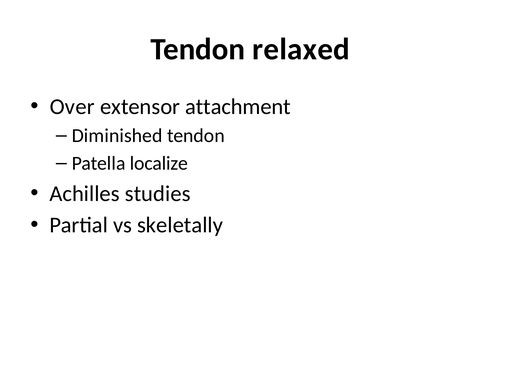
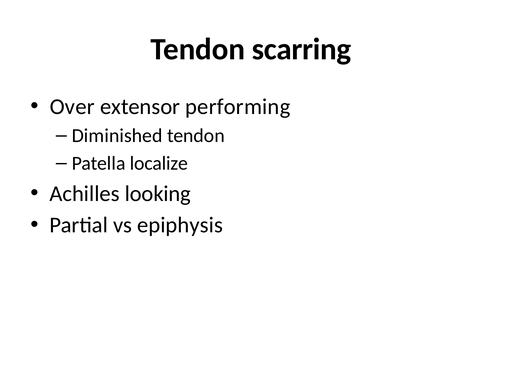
relaxed: relaxed -> scarring (301, 49)
attachment: attachment -> performing (238, 107)
studies: studies -> looking (158, 194)
skeletally: skeletally -> epiphysis (180, 225)
